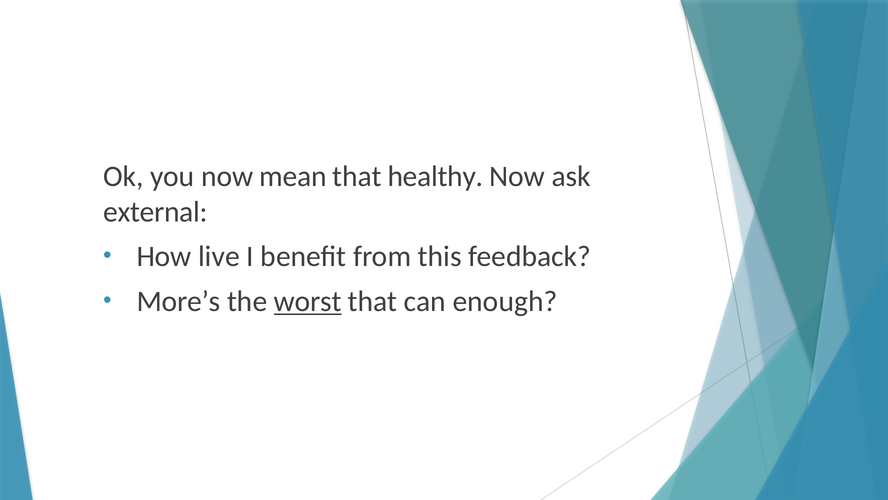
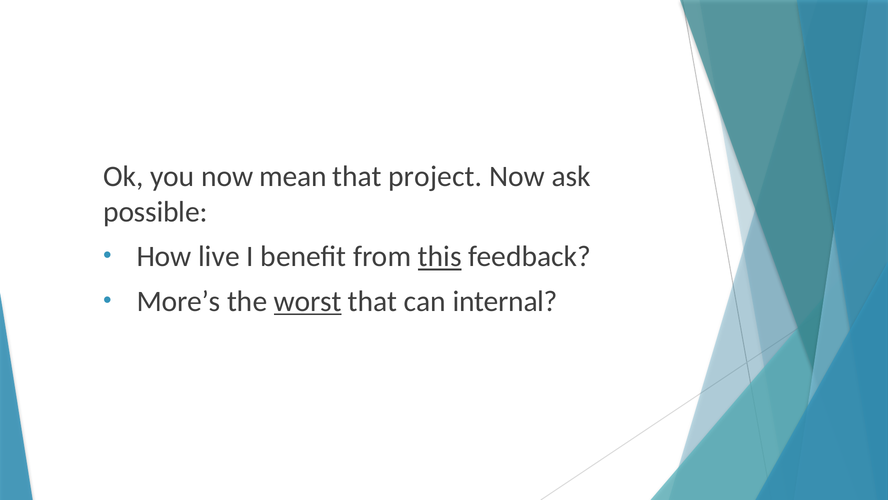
healthy: healthy -> project (435, 176)
external: external -> possible (155, 212)
this underline: none -> present (440, 256)
enough: enough -> internal (505, 301)
